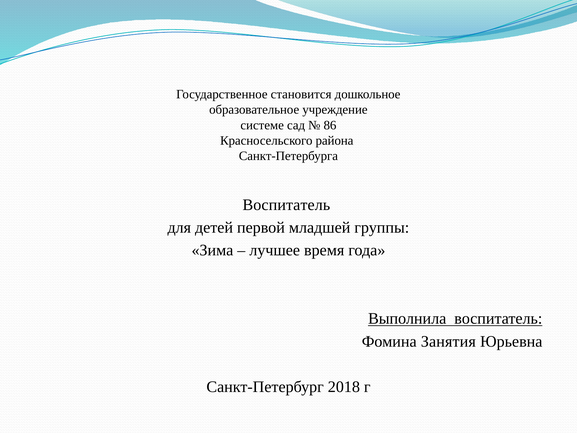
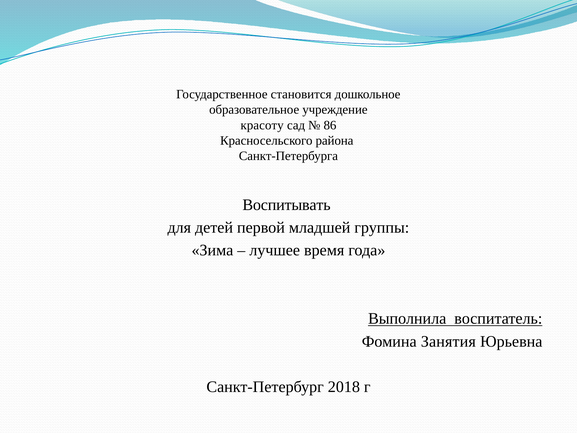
системе: системе -> красоту (262, 125)
Воспитатель: Воспитатель -> Воспитывать (286, 205)
